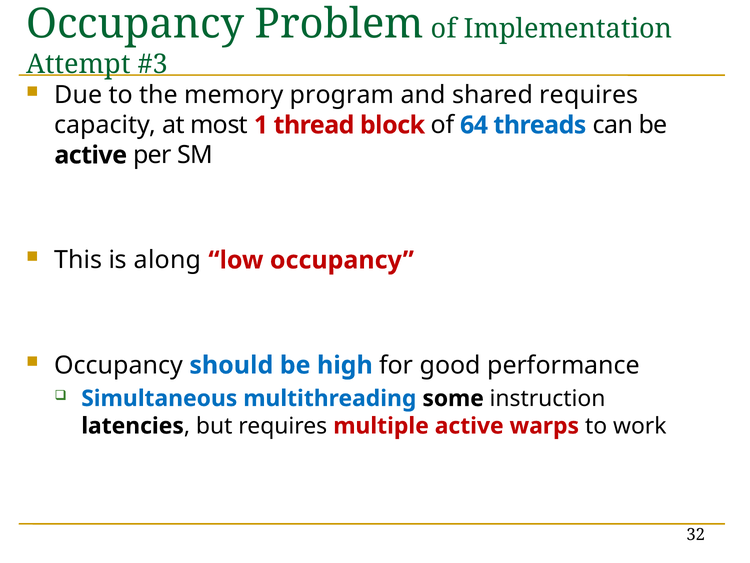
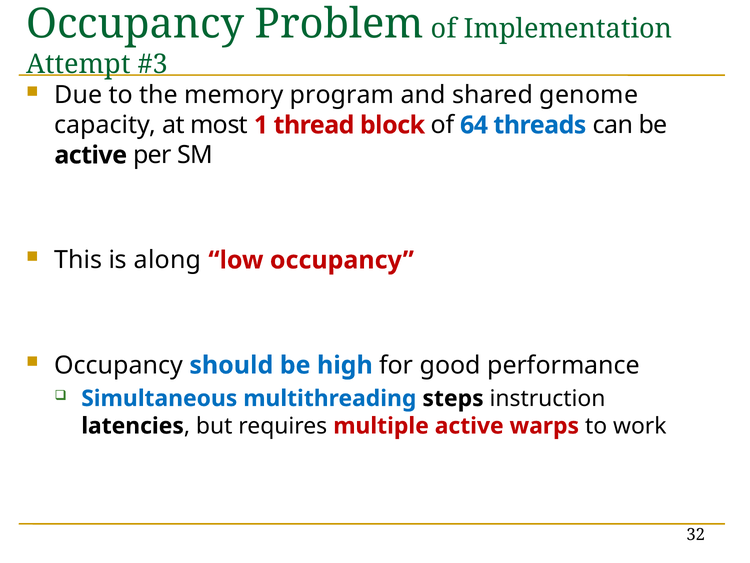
shared requires: requires -> genome (589, 95)
some: some -> steps (453, 398)
